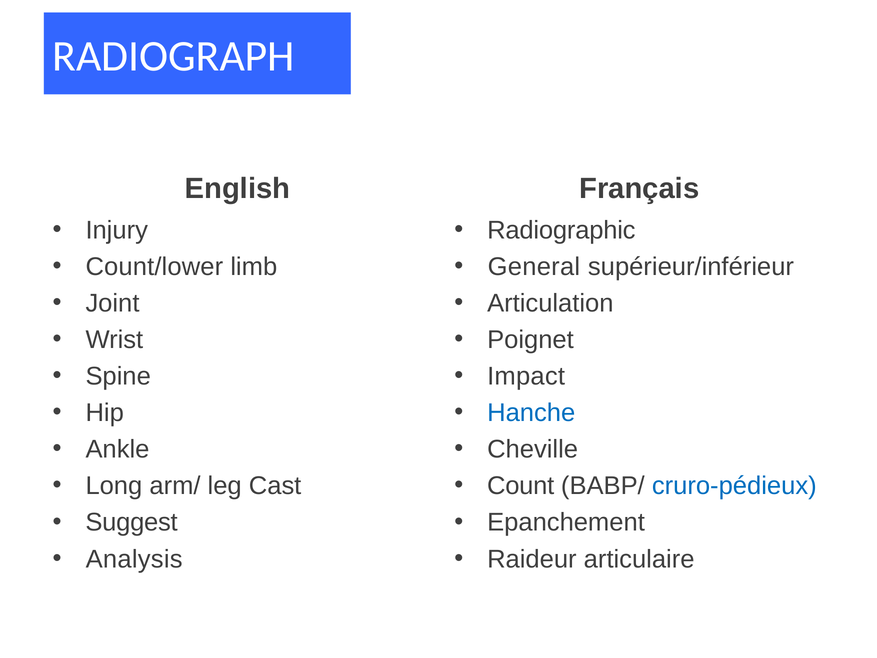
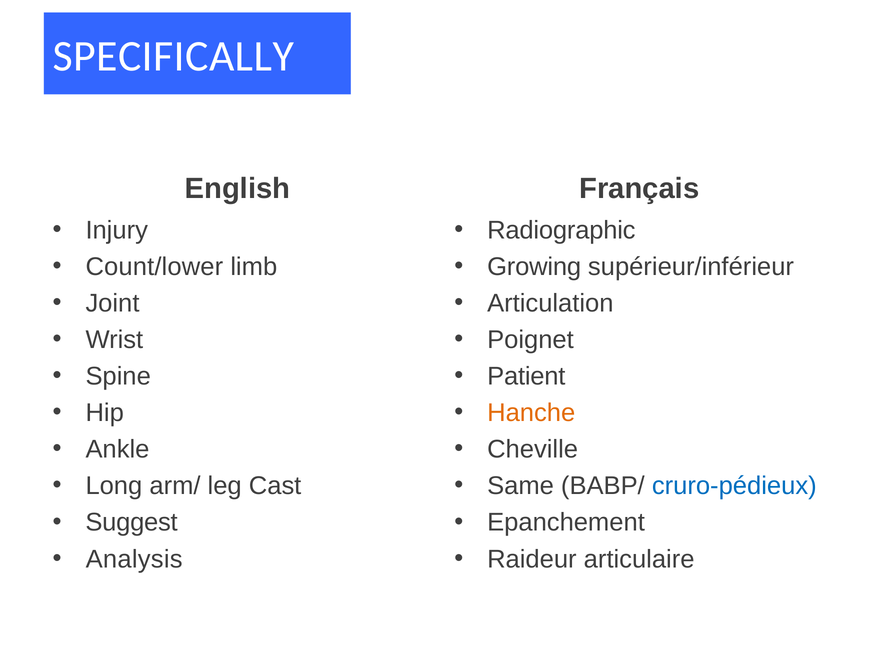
RADIOGRAPH: RADIOGRAPH -> SPECIFICALLY (173, 56)
General: General -> Growing (534, 267)
Impact: Impact -> Patient (526, 376)
Hanche colour: blue -> orange (531, 413)
Count: Count -> Same (521, 486)
